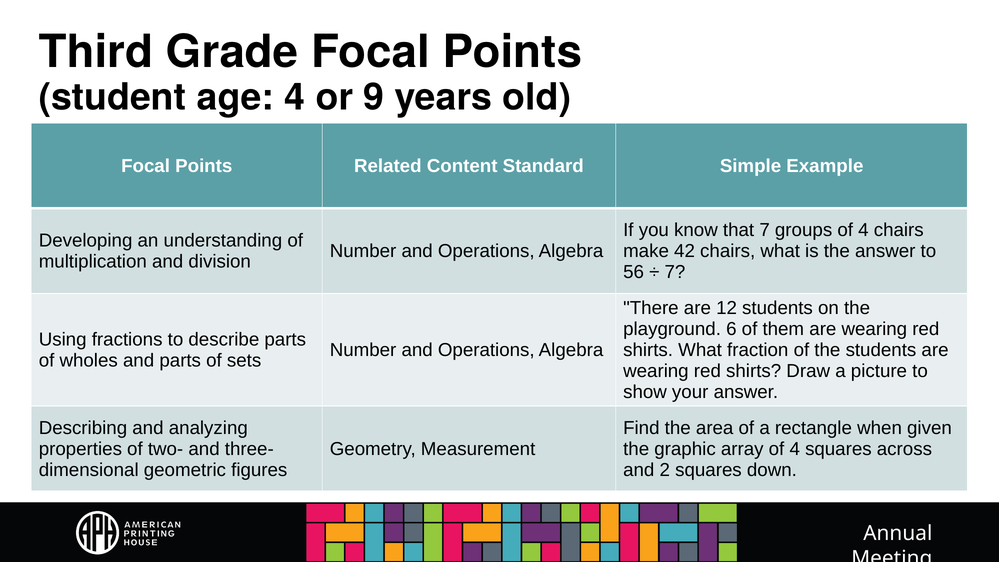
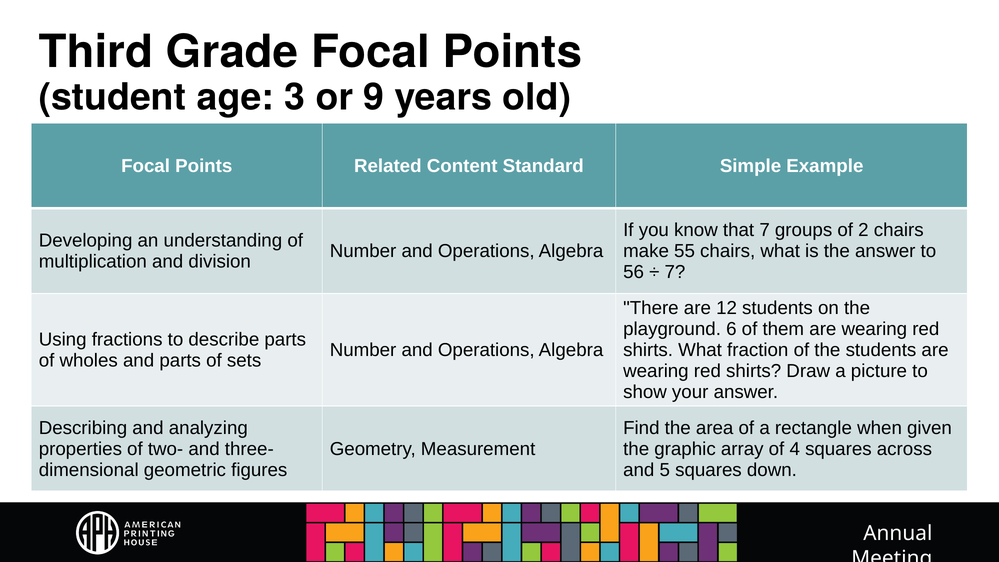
age 4: 4 -> 3 (295, 97)
groups of 4: 4 -> 2 (863, 230)
42: 42 -> 55 (685, 251)
2: 2 -> 5 (665, 470)
